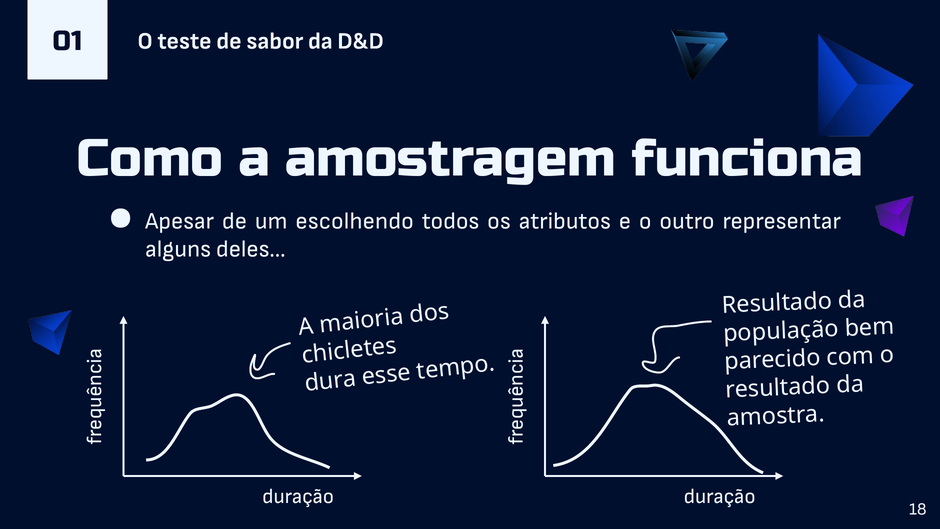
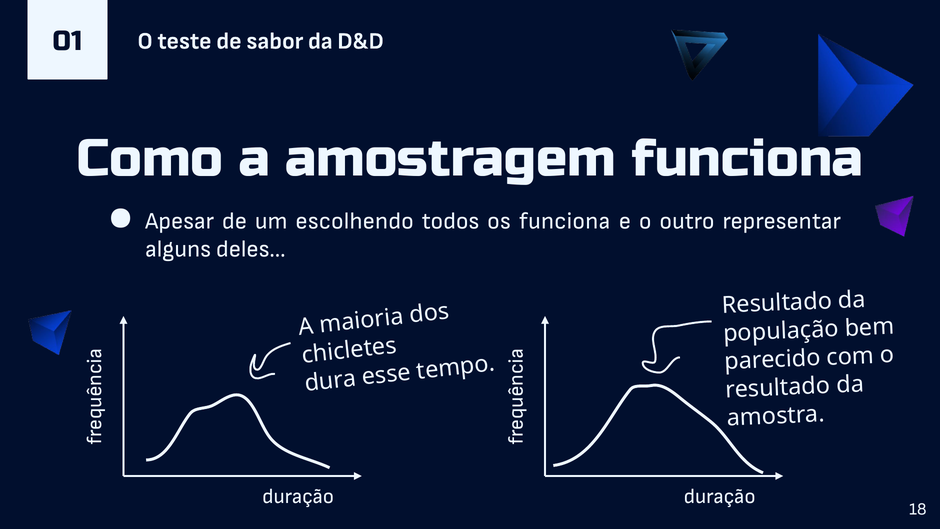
os atributos: atributos -> funciona (565, 221)
